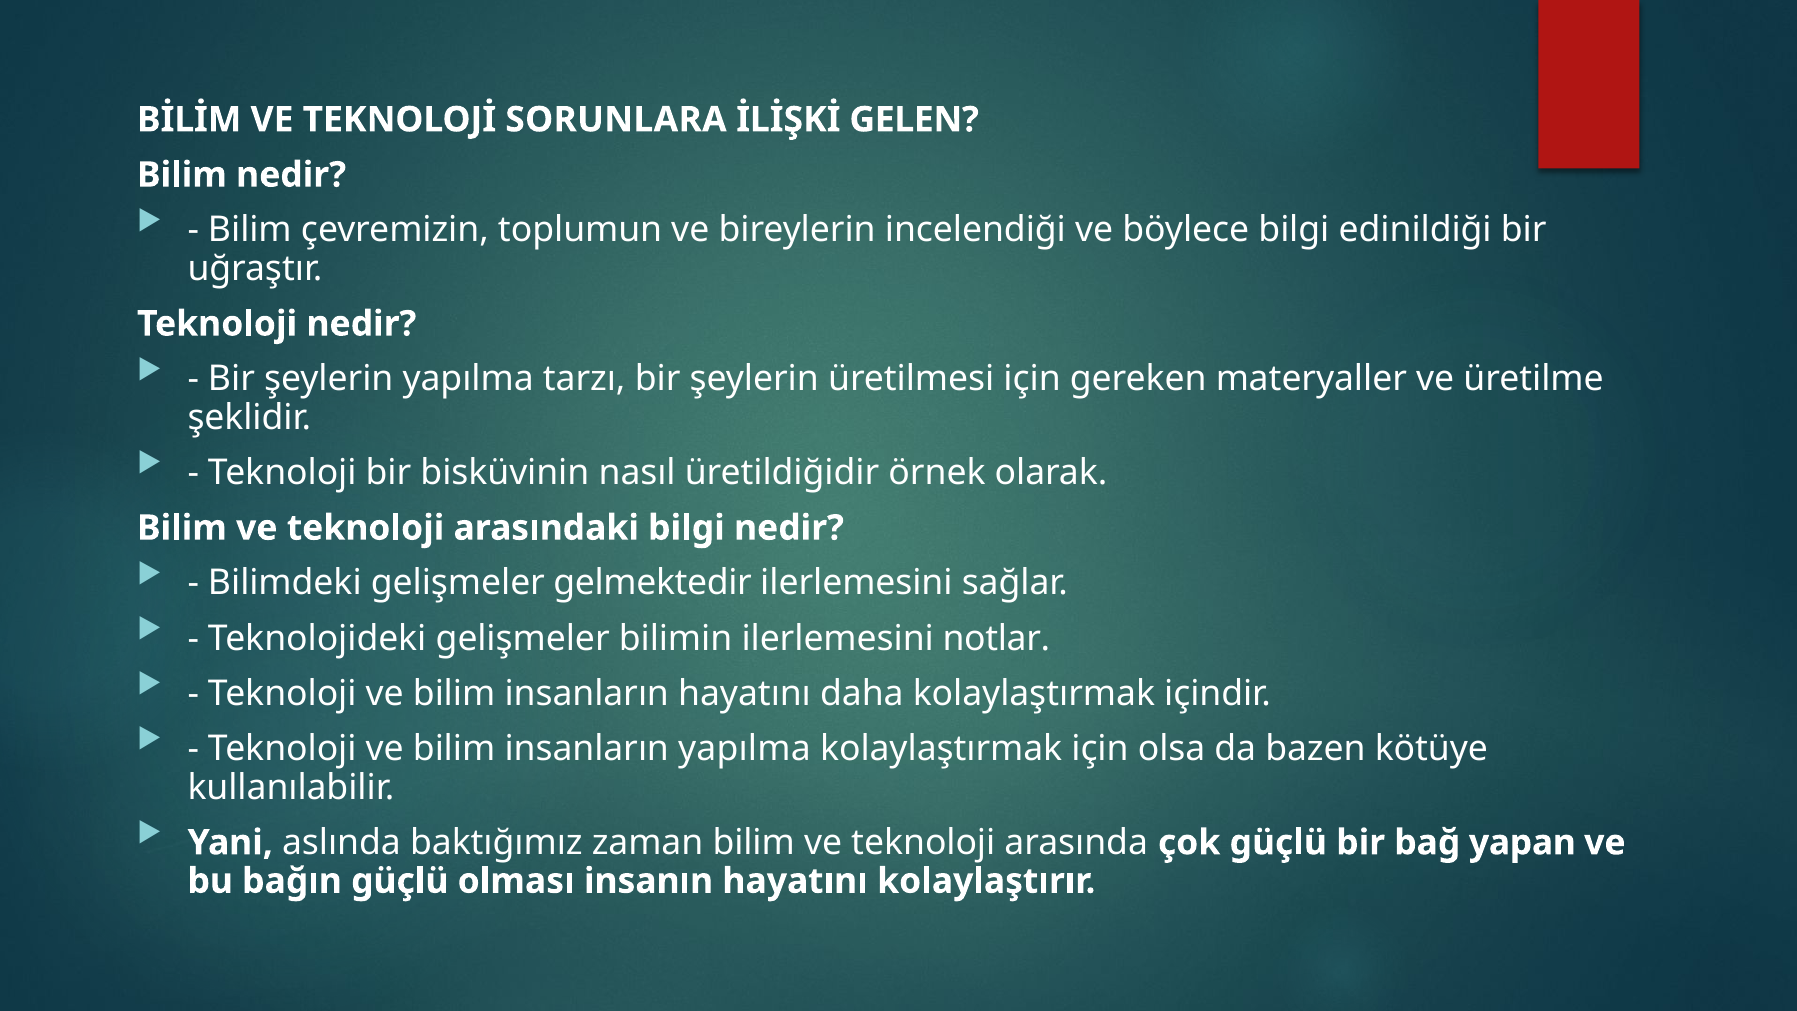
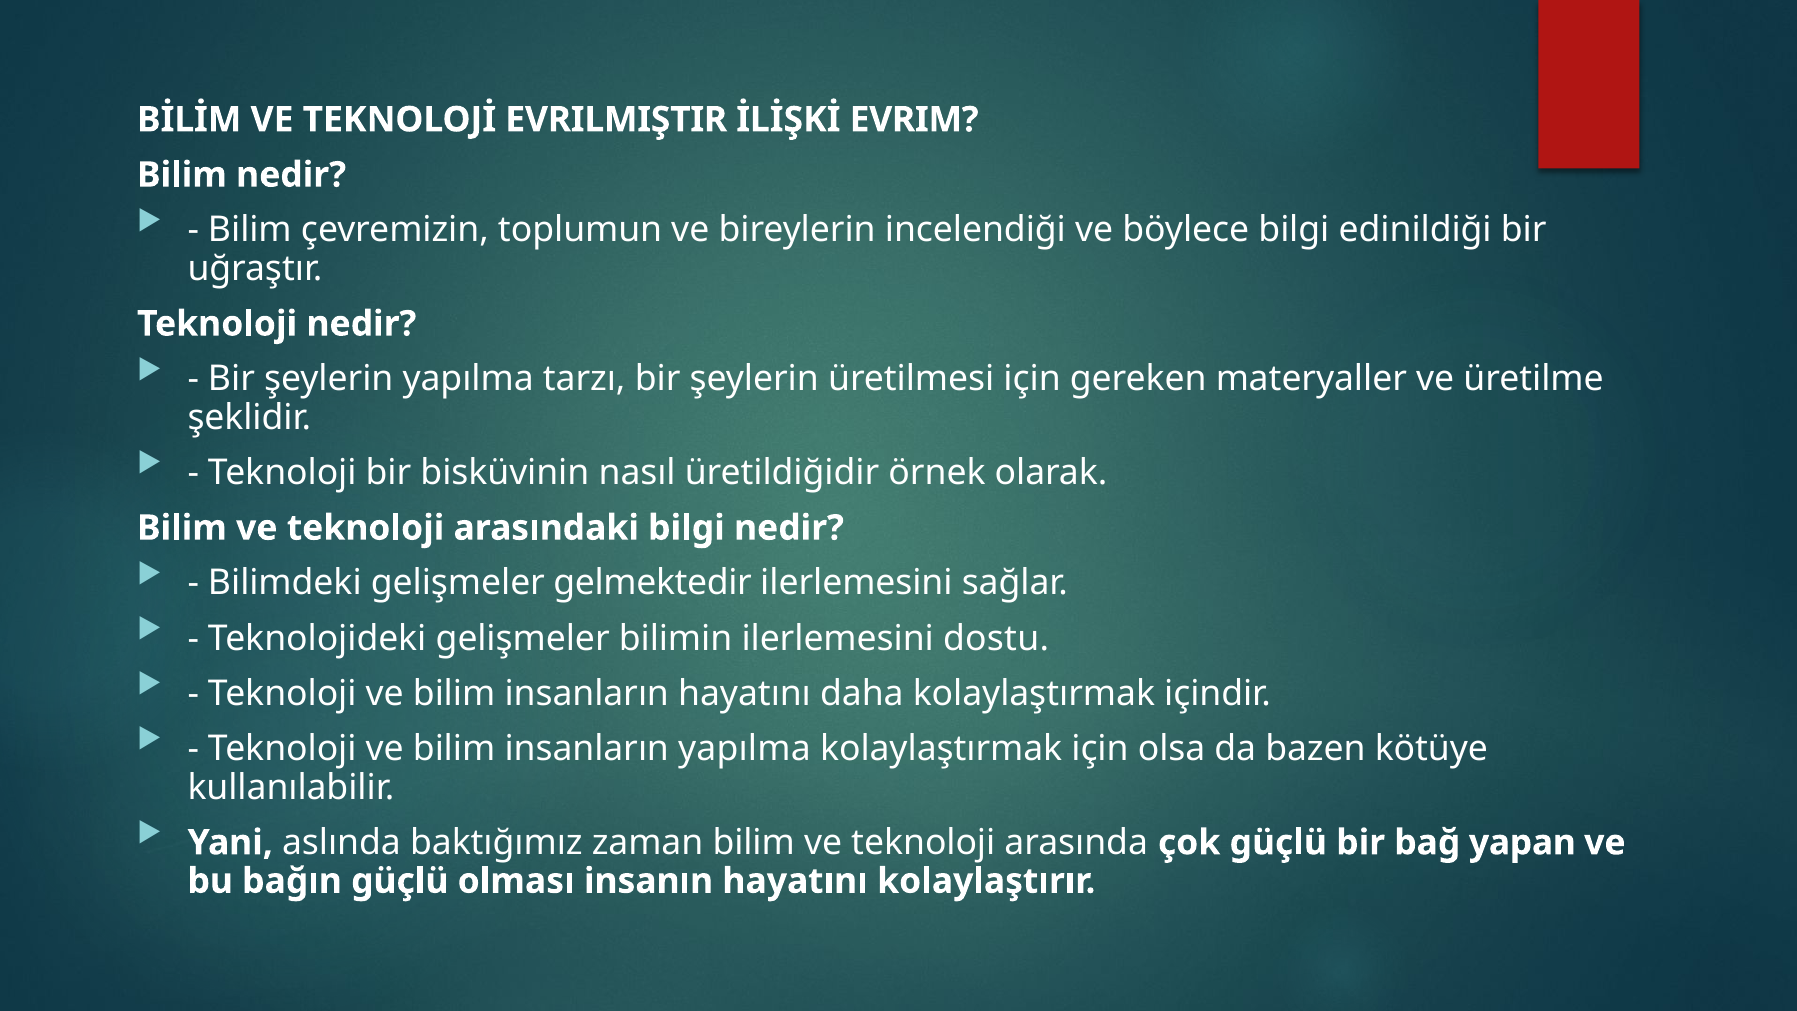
SORUNLARA: SORUNLARA -> EVRILMIŞTIR (616, 120)
GELEN: GELEN -> EVRIM (914, 120)
notlar: notlar -> dostu (996, 638)
